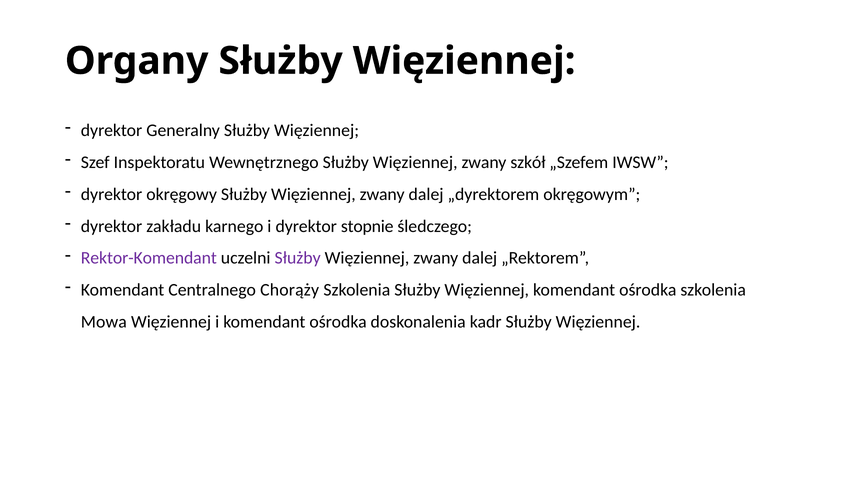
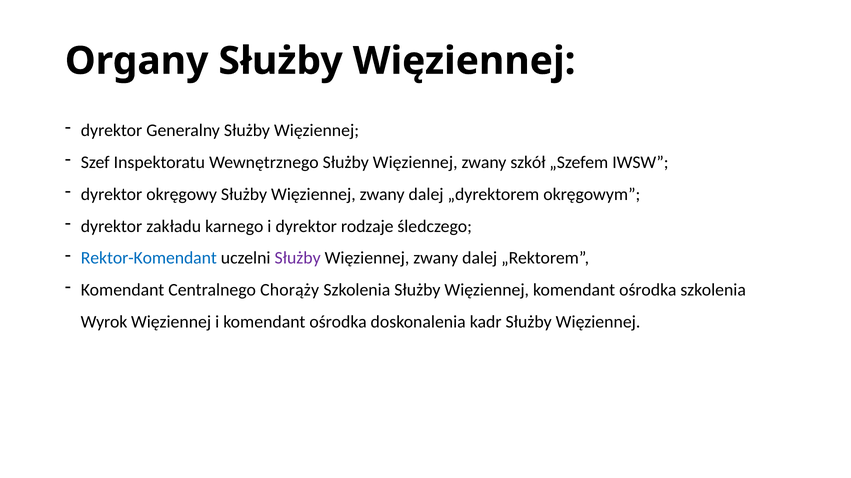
stopnie: stopnie -> rodzaje (367, 227)
Rektor-Komendant colour: purple -> blue (149, 258)
Mowa: Mowa -> Wyrok (104, 322)
